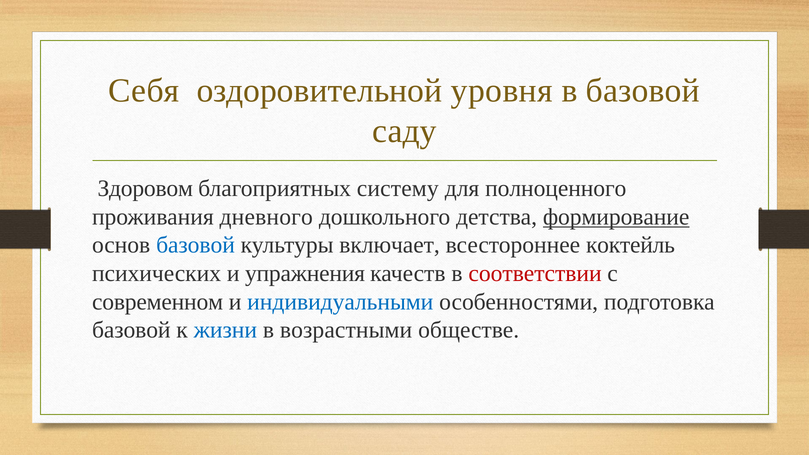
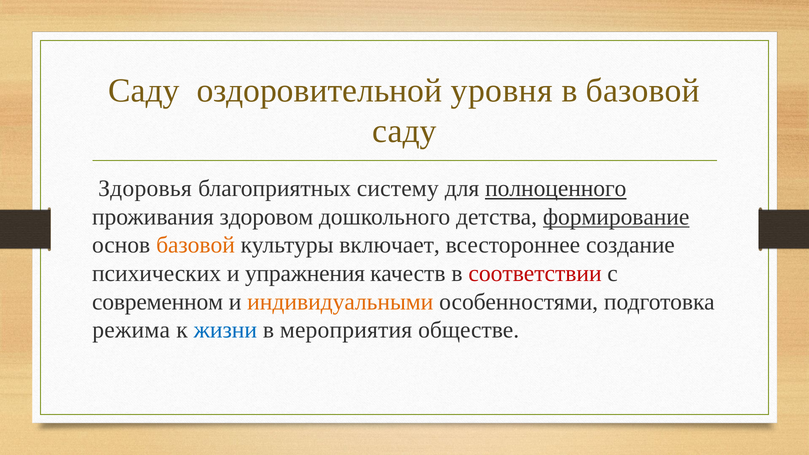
Себя: Себя -> Саду (144, 91)
Здоровом: Здоровом -> Здоровья (145, 189)
полноценного underline: none -> present (556, 189)
дневного: дневного -> здоровом (266, 217)
базовой colour: blue -> orange (196, 245)
коктейль: коктейль -> создание (630, 245)
индивидуальными colour: blue -> orange (340, 302)
базовой: базовой -> режима (131, 330)
возрастными: возрастными -> мероприятия (346, 330)
